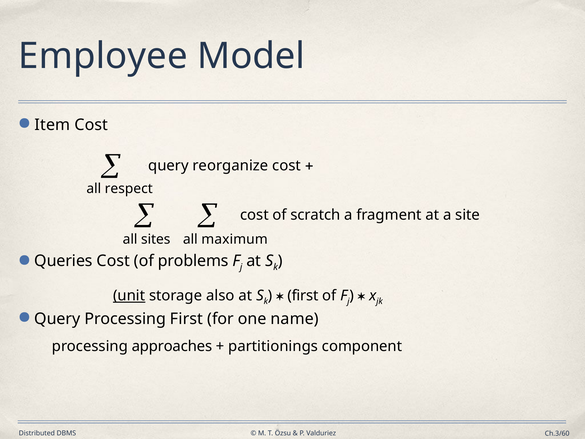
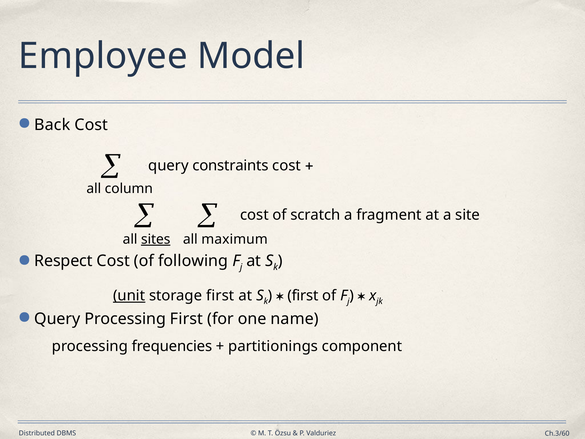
Item: Item -> Back (52, 125)
reorganize: reorganize -> constraints (230, 165)
respect: respect -> column (129, 188)
sites underline: none -> present (156, 239)
Queries: Queries -> Respect (63, 261)
problems: problems -> following (193, 261)
storage also: also -> first (220, 296)
approaches: approaches -> frequencies (172, 346)
